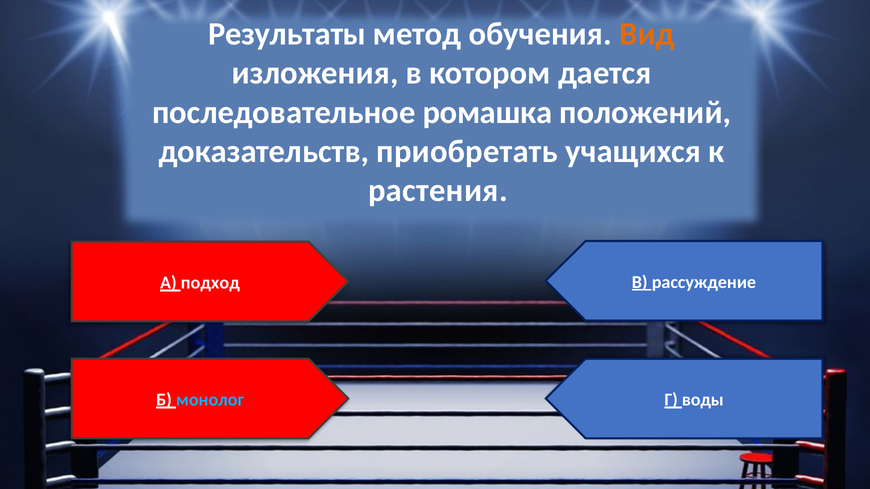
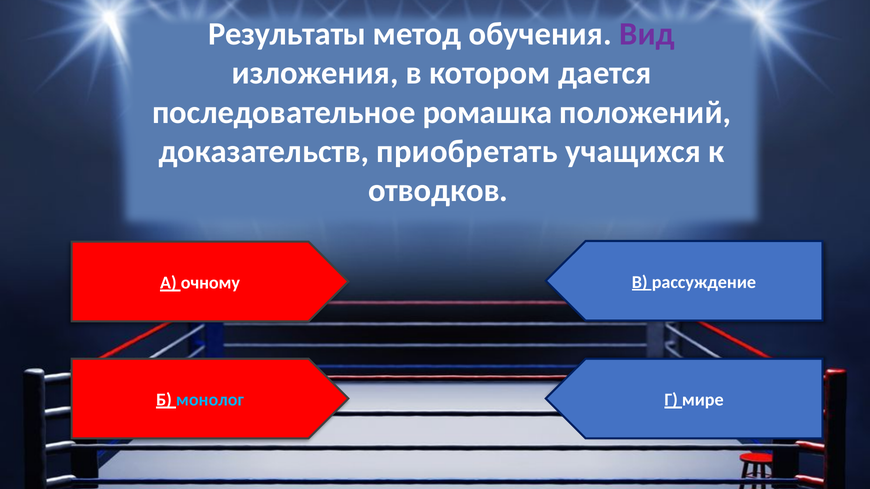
Вид colour: orange -> purple (647, 34)
растения: растения -> отводков (438, 191)
подход: подход -> очному (210, 283)
воды: воды -> мире (703, 400)
